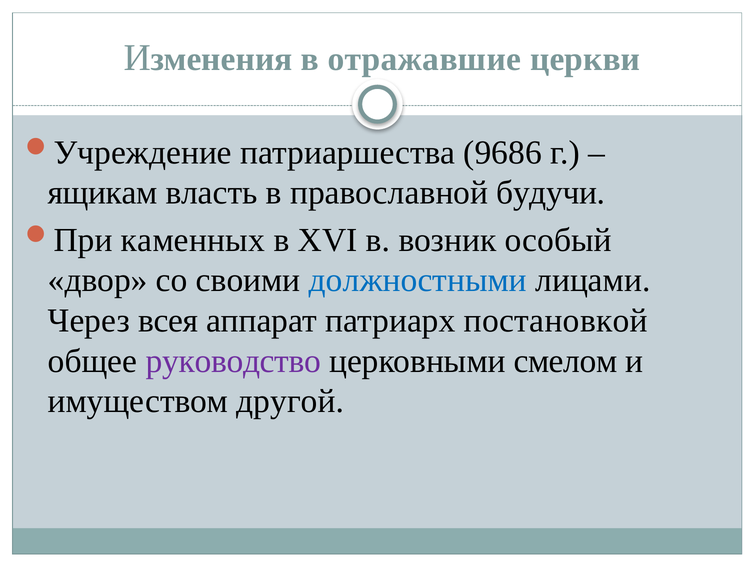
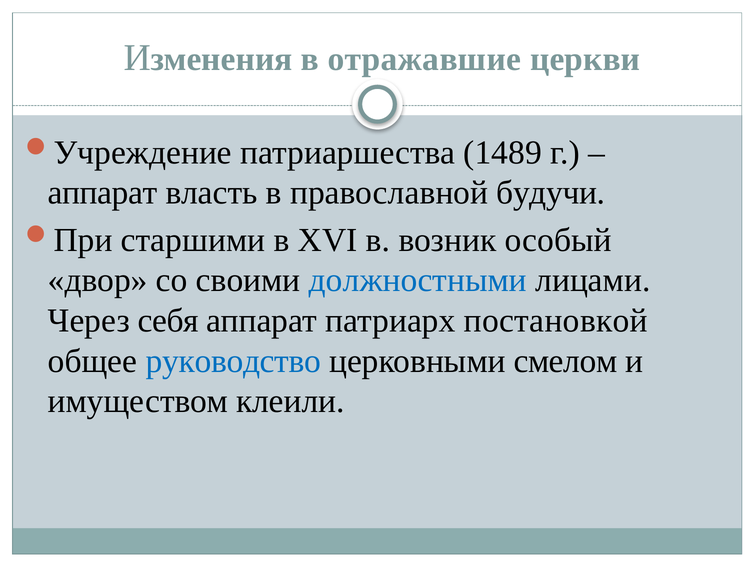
9686: 9686 -> 1489 (503, 152)
ящикам: ящикам -> аппарат (103, 193)
каменных: каменных -> старшими (193, 240)
всея: всея -> себя (168, 320)
руководство colour: purple -> blue (233, 361)
другой: другой -> клеили (290, 401)
